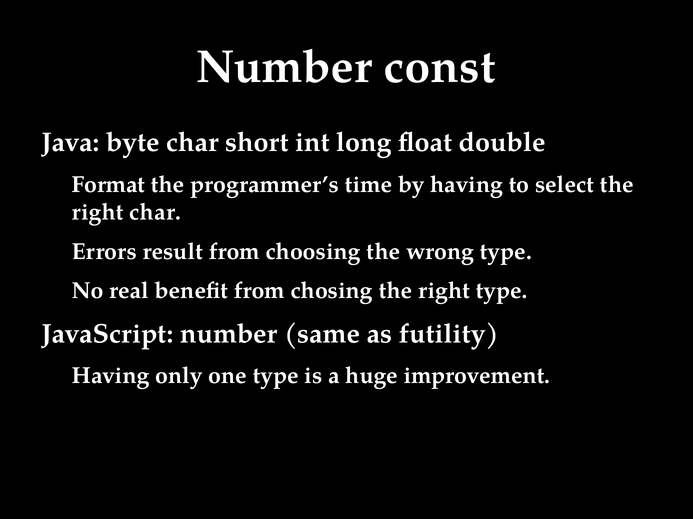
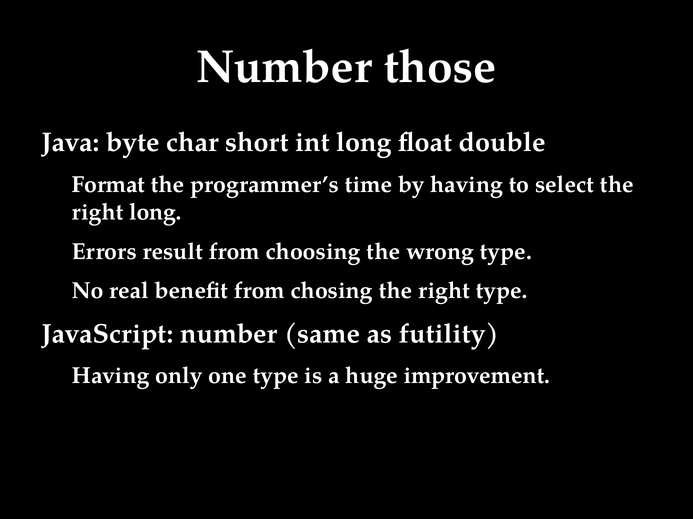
const: const -> those (440, 67)
right char: char -> long (155, 213)
